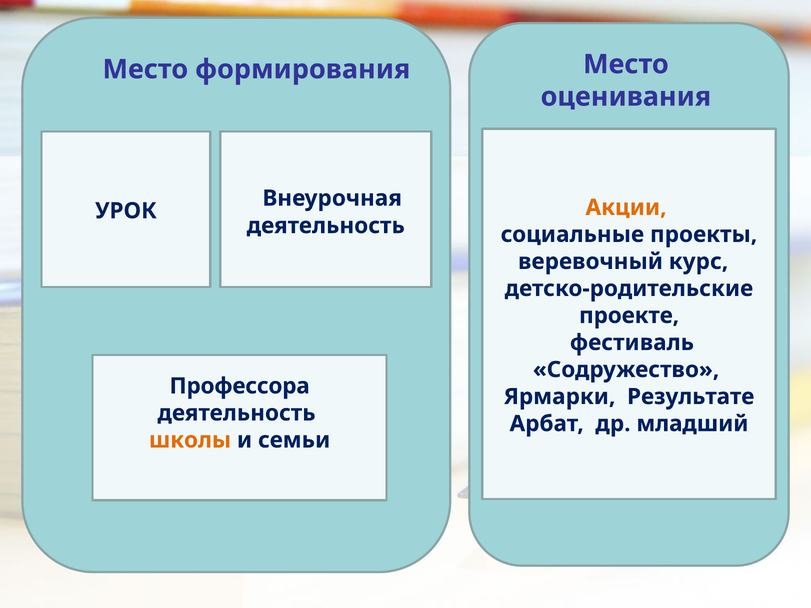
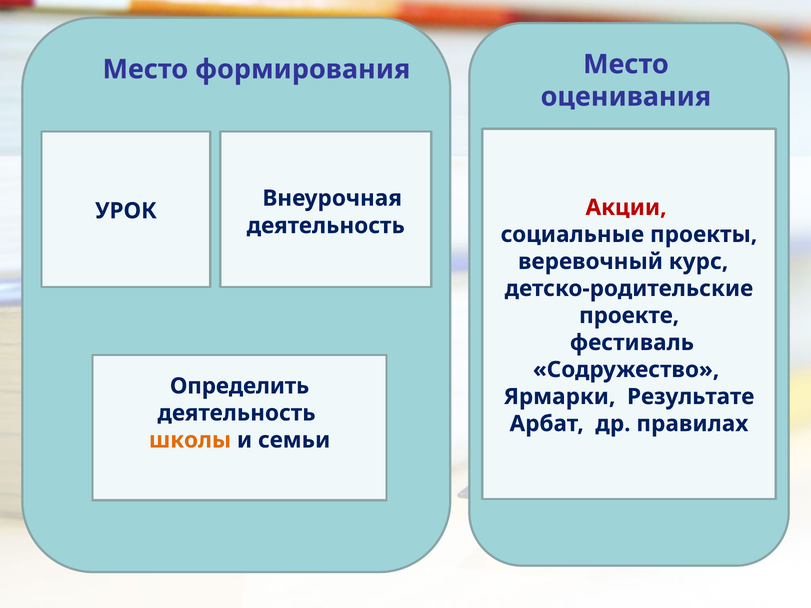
Акции colour: orange -> red (626, 208)
Профессора: Профессора -> Определить (240, 386)
младший: младший -> правилах (692, 424)
